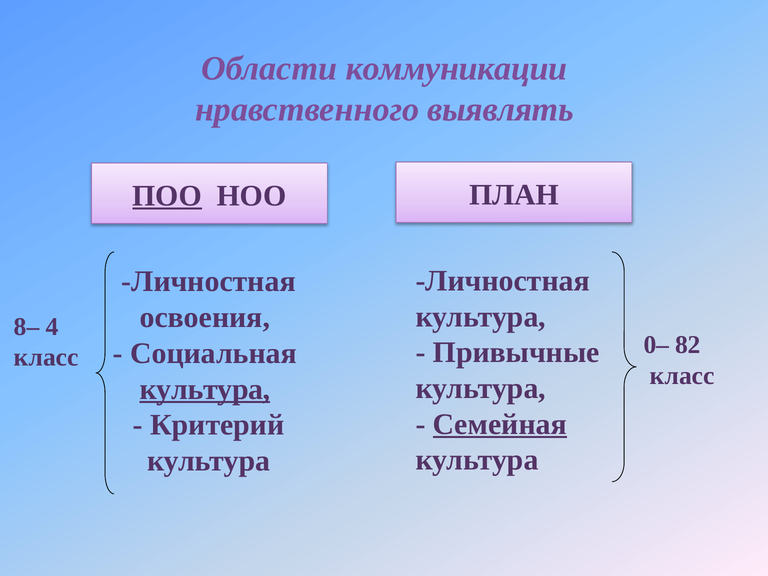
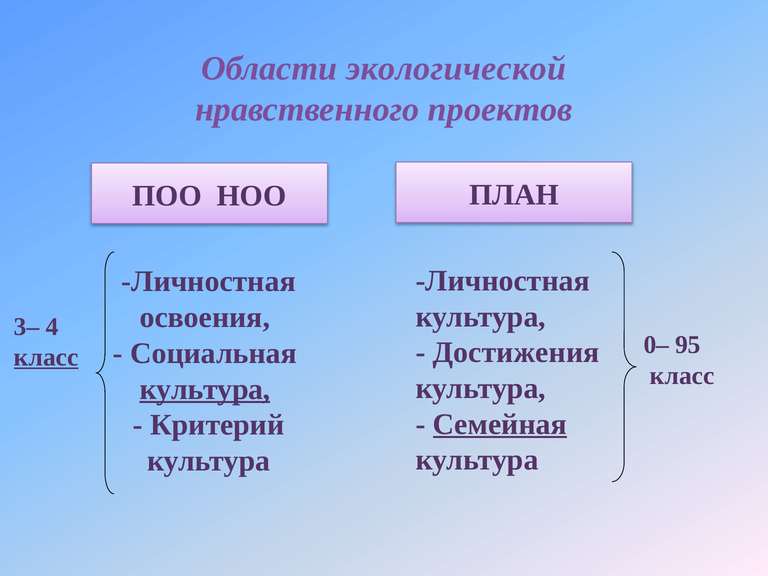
коммуникации: коммуникации -> экологической (456, 69)
выявлять: выявлять -> проектов (500, 110)
ПОО underline: present -> none (167, 196)
8–: 8– -> 3– (27, 327)
82: 82 -> 95 (688, 345)
Привычные: Привычные -> Достижения (516, 353)
класс underline: none -> present (46, 357)
